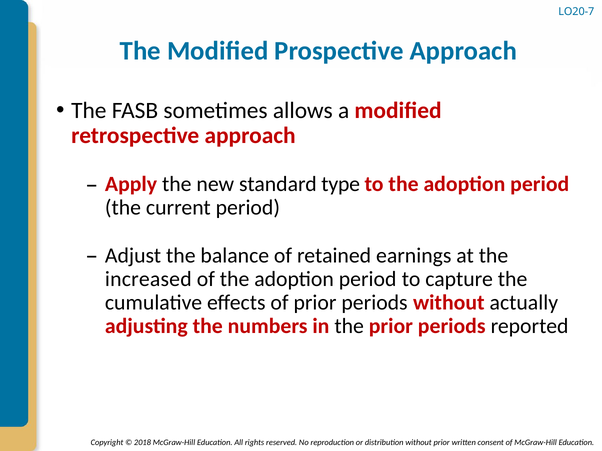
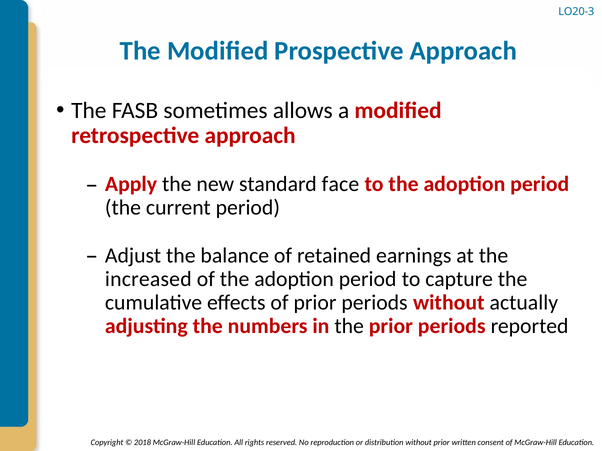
LO20-7: LO20-7 -> LO20-3 (576, 12)
type: type -> face (340, 184)
